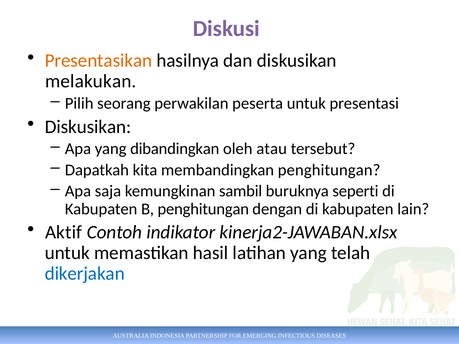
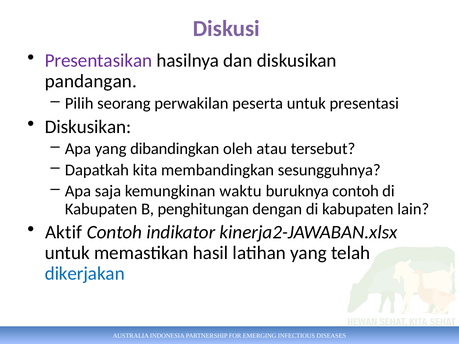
Presentasikan colour: orange -> purple (98, 61)
melakukan: melakukan -> pandangan (91, 81)
membandingkan penghitungan: penghitungan -> sesungguhnya (329, 170)
sambil: sambil -> waktu (240, 191)
buruknya seperti: seperti -> contoh (356, 191)
